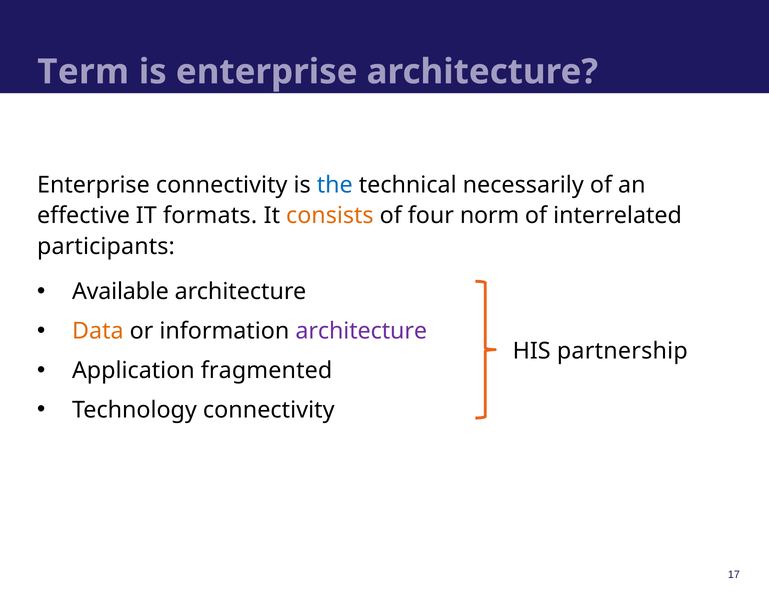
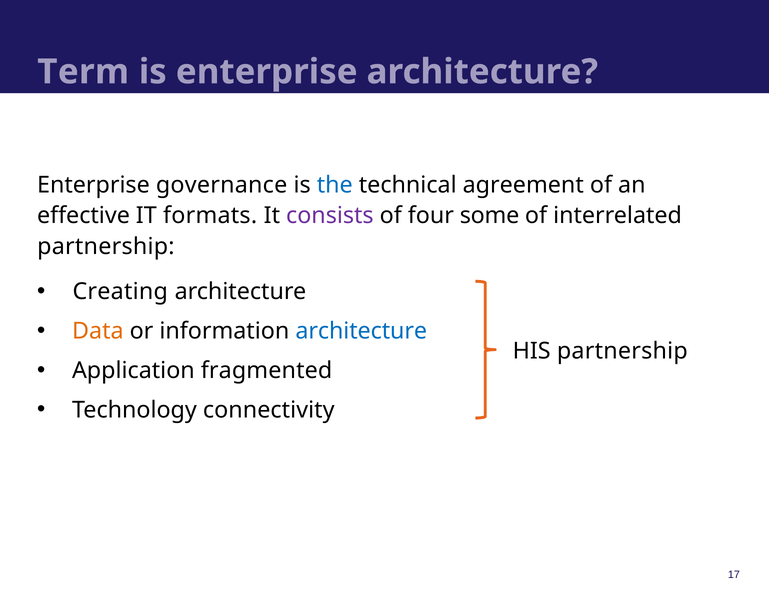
Enterprise connectivity: connectivity -> governance (222, 185)
necessarily: necessarily -> agreement (523, 185)
consists colour: orange -> purple (330, 216)
norm: norm -> some (490, 216)
participants: participants -> partnership (106, 246)
Available: Available -> Creating (120, 292)
architecture colour: purple -> blue (361, 331)
